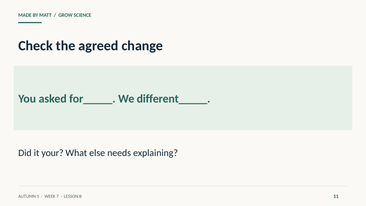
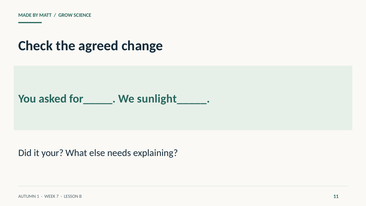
different_____: different_____ -> sunlight_____ (173, 99)
